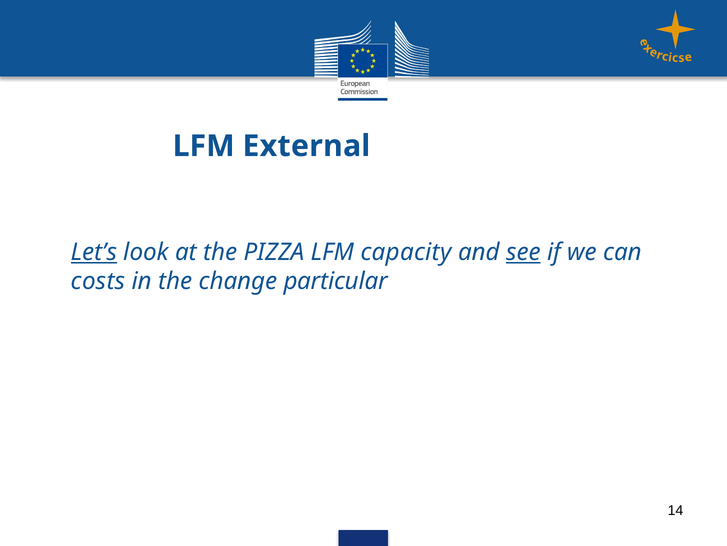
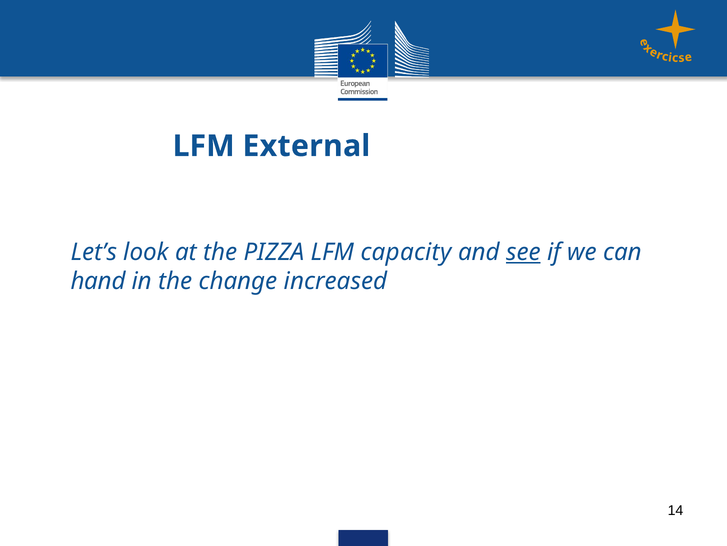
Let’s underline: present -> none (94, 252)
costs: costs -> hand (98, 281)
particular: particular -> increased (336, 281)
